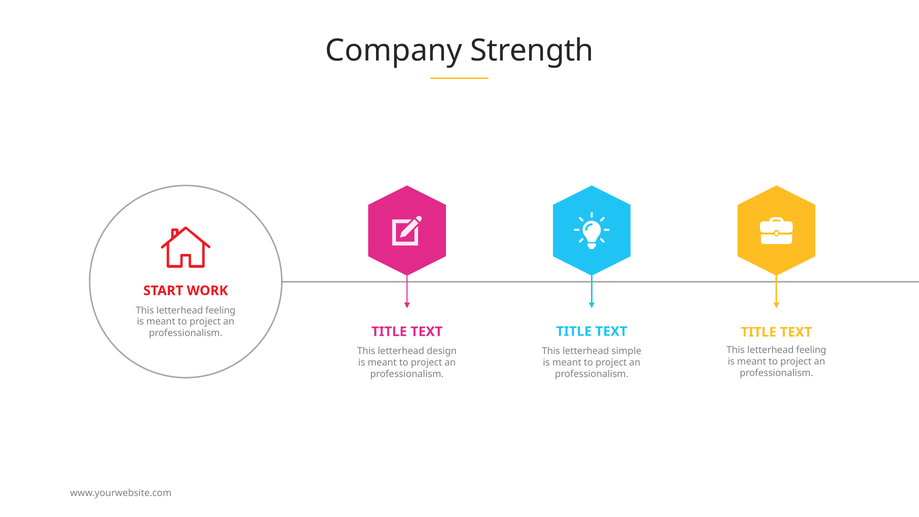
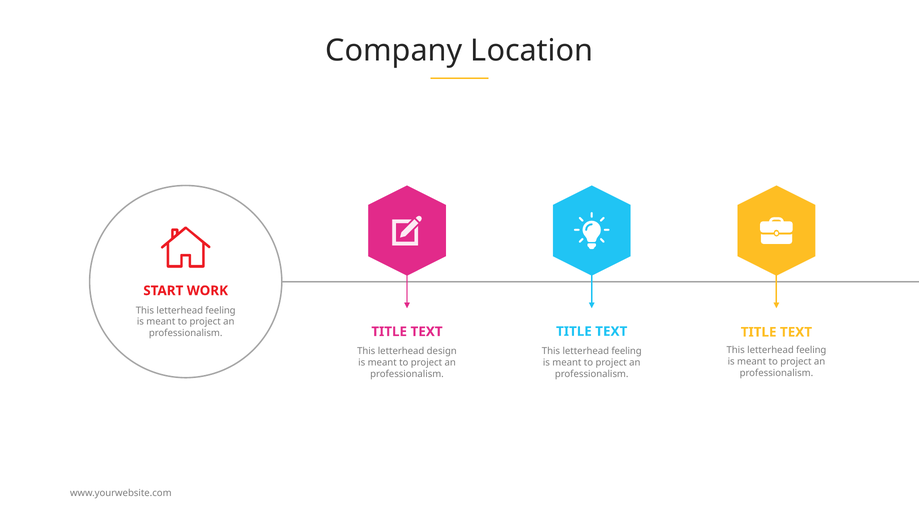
Strength: Strength -> Location (532, 51)
simple: simple -> feeling (627, 351)
